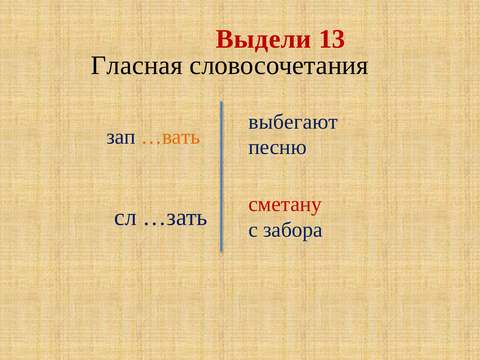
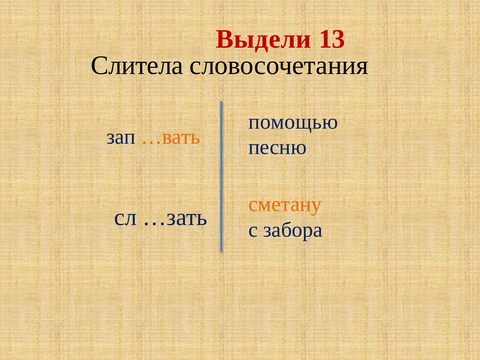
Гласная: Гласная -> Слитела (137, 65)
выбегают: выбегают -> помощью (293, 122)
сметану colour: red -> orange (285, 204)
